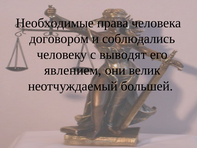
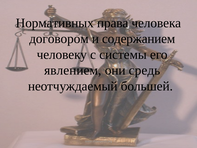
Необходимые: Необходимые -> Нормативных (55, 23)
соблюдались: соблюдались -> содержанием (139, 39)
выводят: выводят -> системы (123, 54)
велик: велик -> средь (145, 70)
